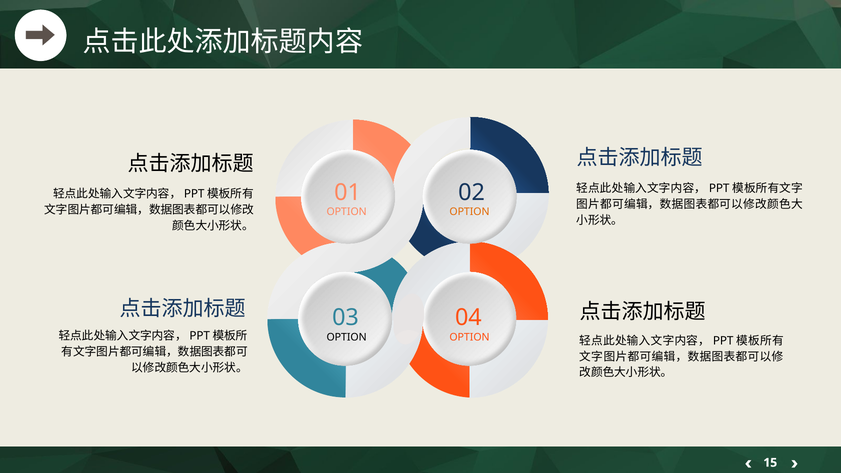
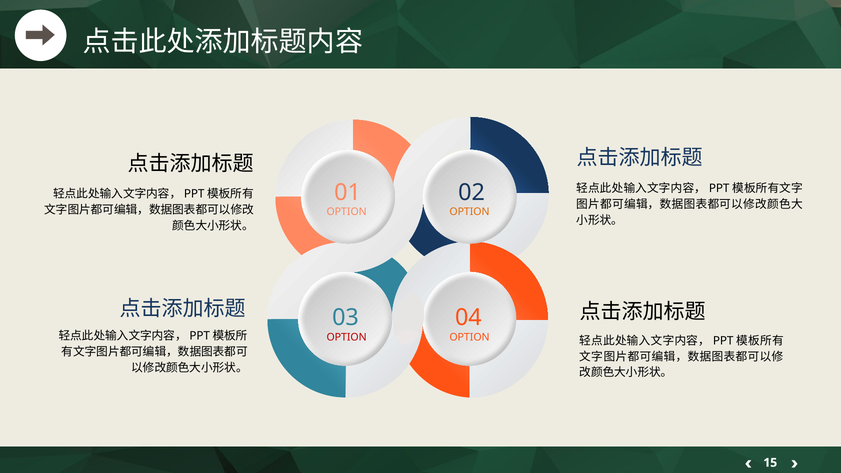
OPTION colour: black -> red (347, 337)
